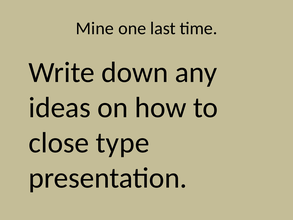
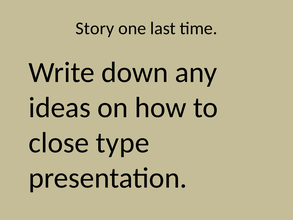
Mine: Mine -> Story (95, 28)
